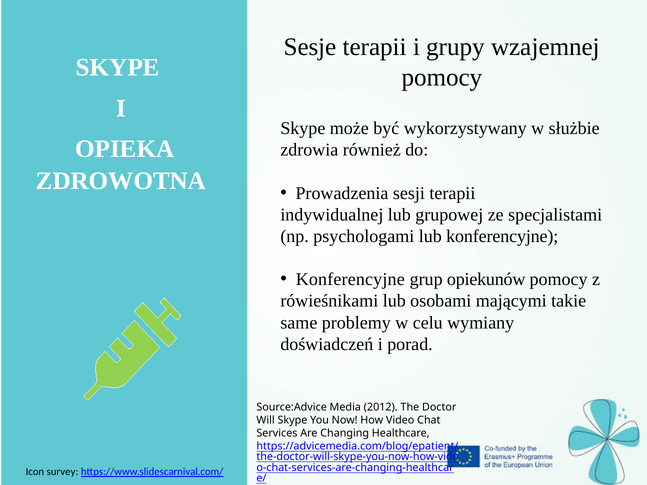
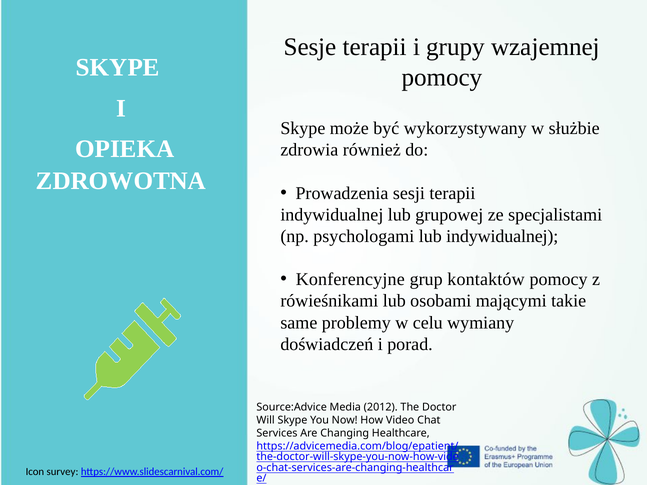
lub konferencyjne: konferencyjne -> indywidualnej (502, 236)
opiekunów: opiekunów -> kontaktów (486, 280)
